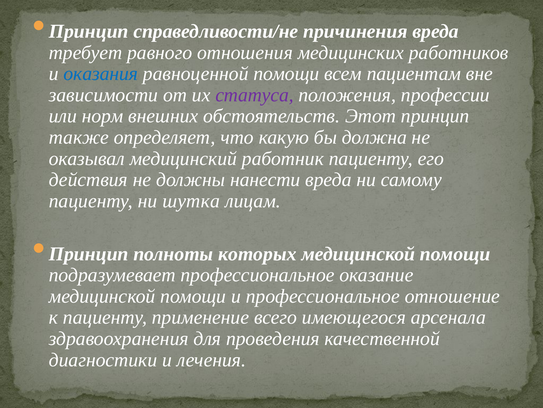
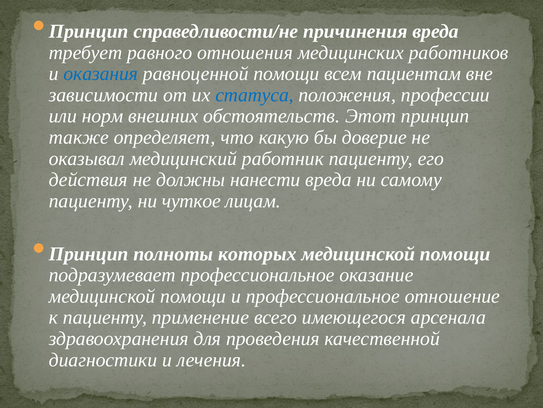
статуса colour: purple -> blue (255, 95)
должна: должна -> доверие (374, 137)
шутка: шутка -> чуткое (191, 201)
